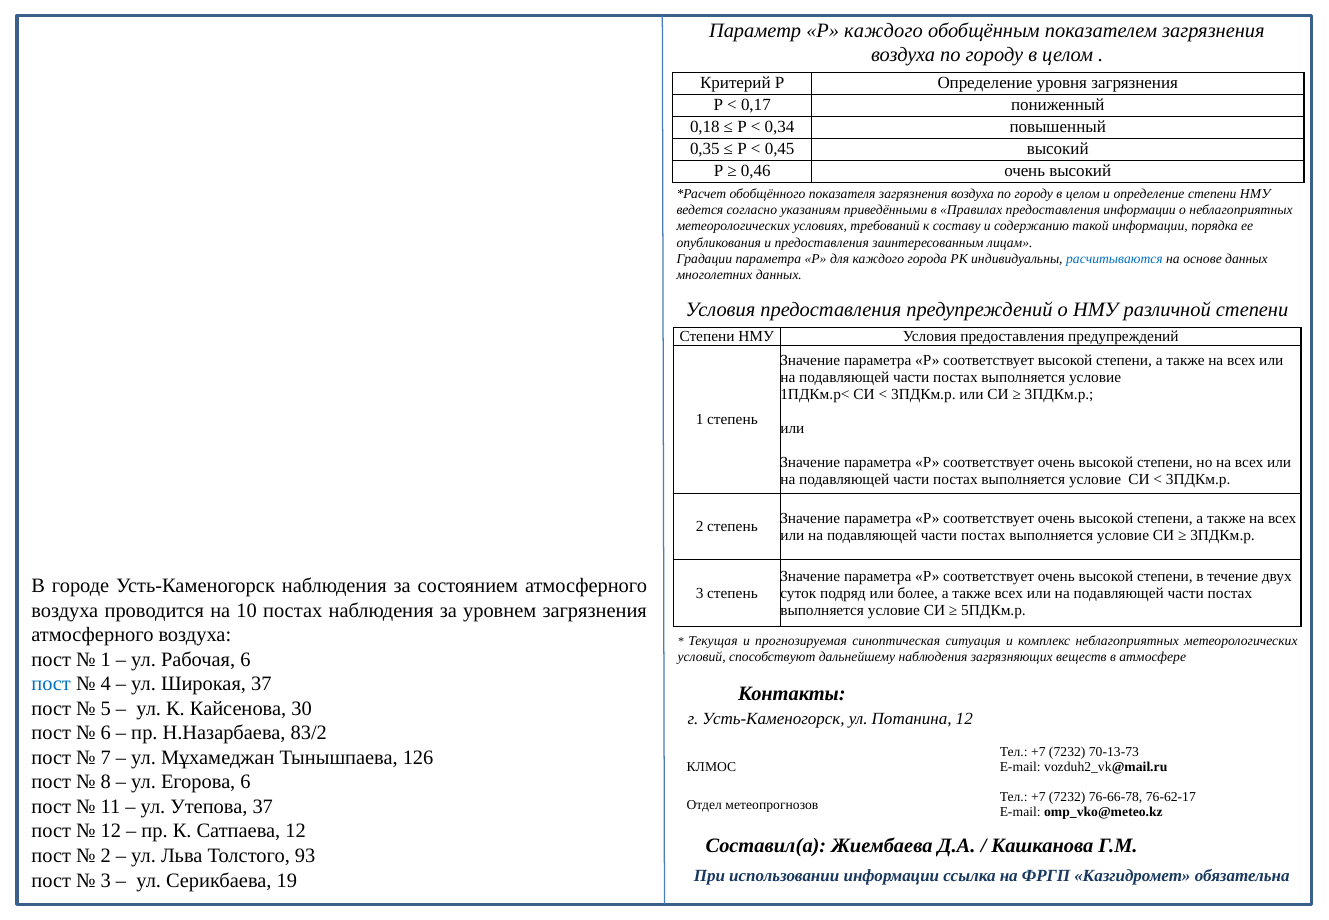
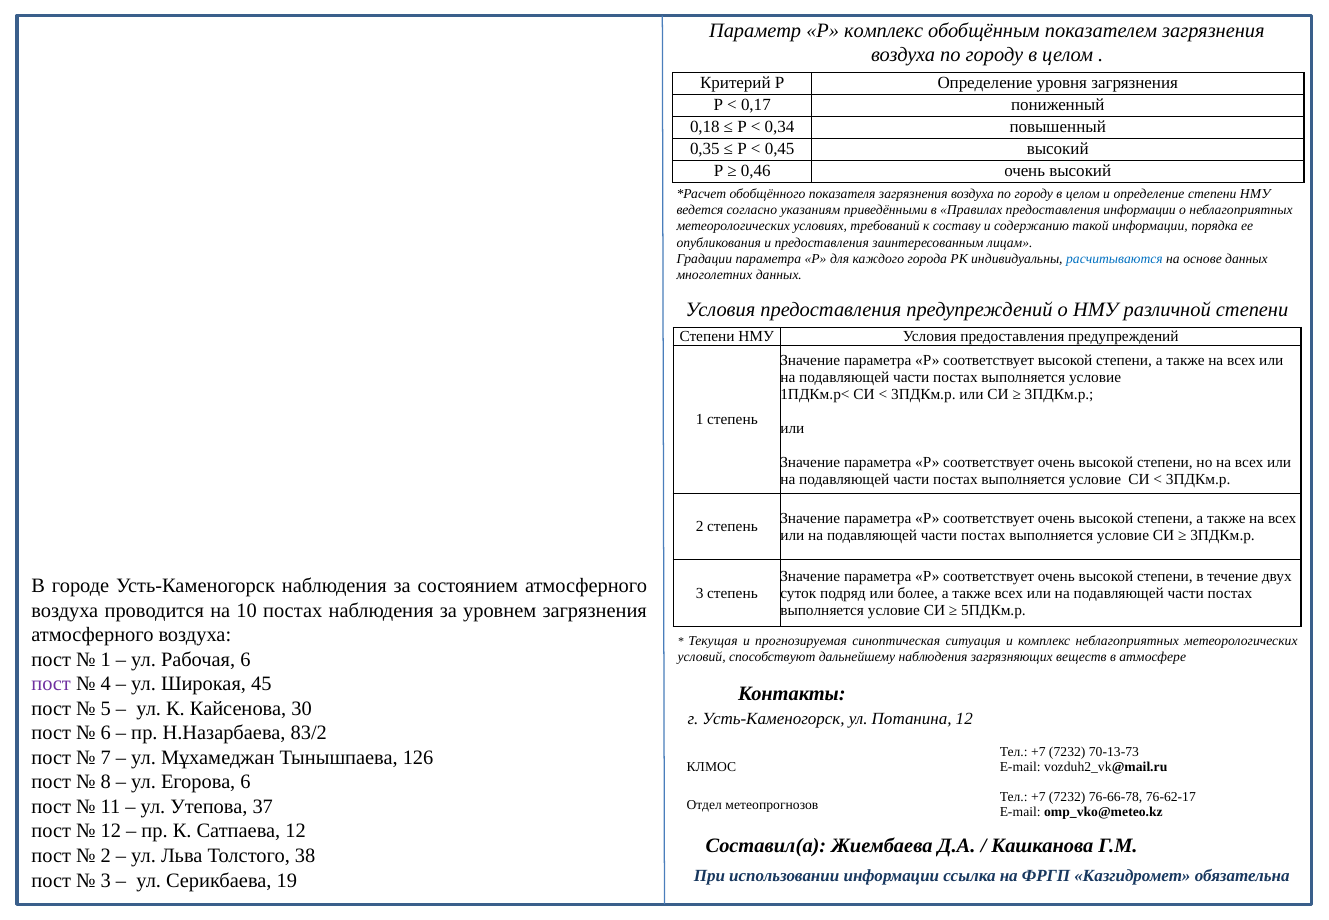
Р каждого: каждого -> комплекс (884, 30)
пост colour: blue -> purple (51, 684)
Широкая 37: 37 -> 45 (261, 684)
93: 93 -> 38 (305, 856)
